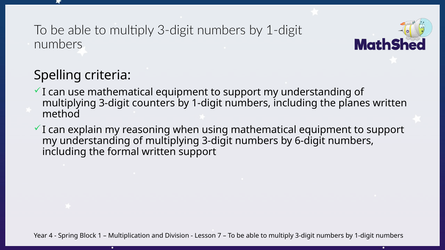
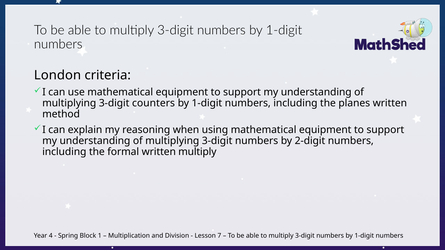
Spelling: Spelling -> London (57, 75)
6-digit: 6-digit -> 2-digit (310, 141)
written support: support -> multiply (197, 152)
